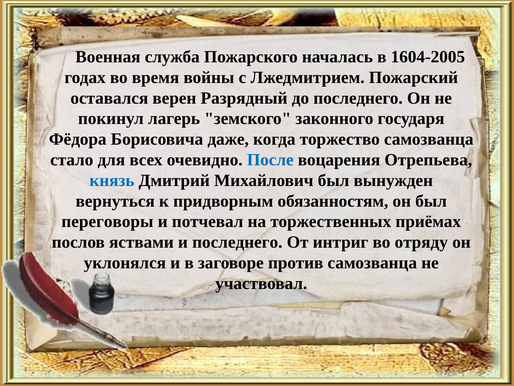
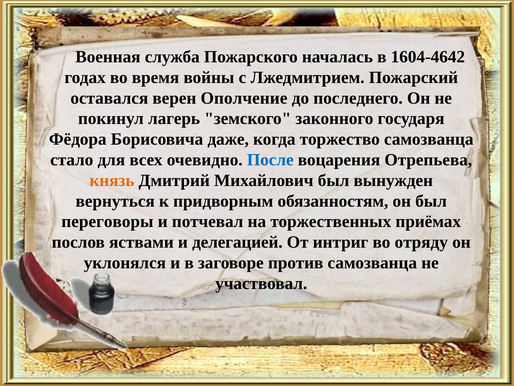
1604-2005: 1604-2005 -> 1604-4642 (428, 57)
Разрядный: Разрядный -> Ополчение (244, 98)
князь colour: blue -> orange (112, 180)
и последнего: последнего -> делегацией (237, 242)
